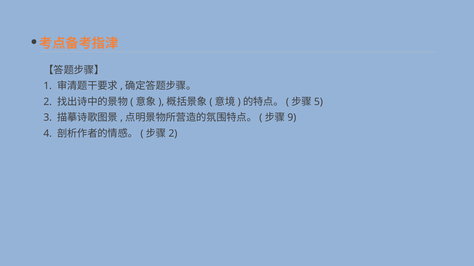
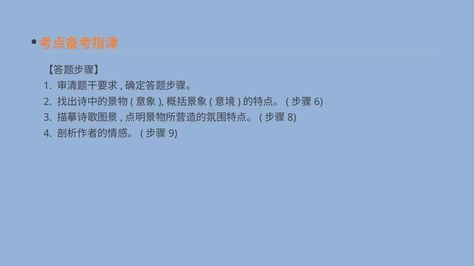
5: 5 -> 6 (318, 102)
9: 9 -> 8 (292, 117)
2: 2 -> 9 (173, 133)
